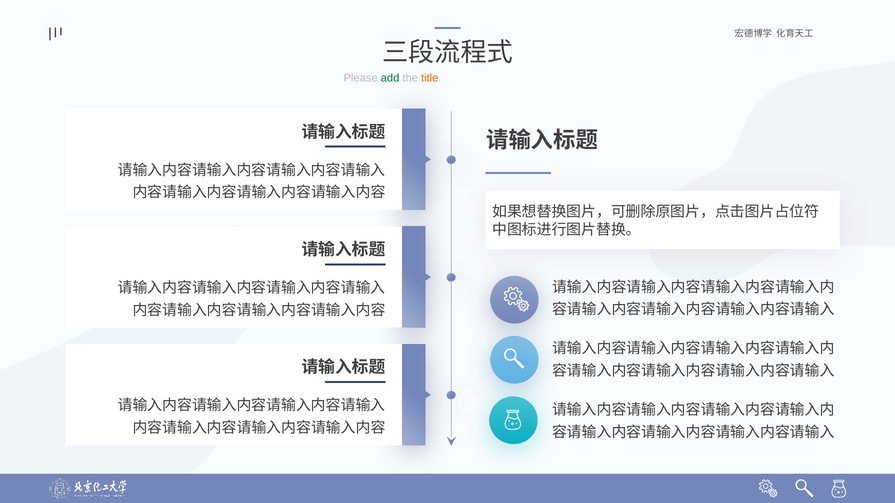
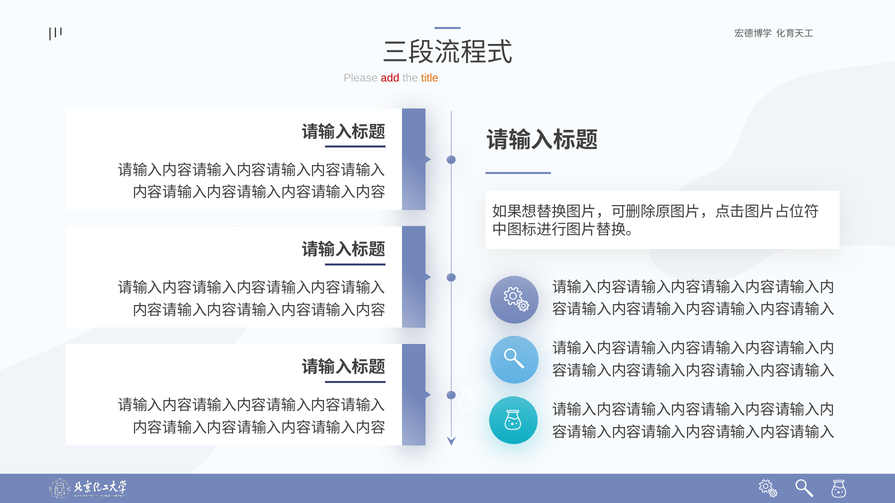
add colour: green -> red (390, 78)
